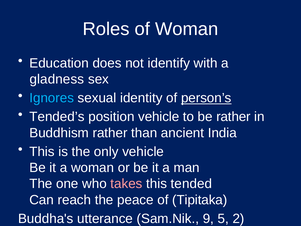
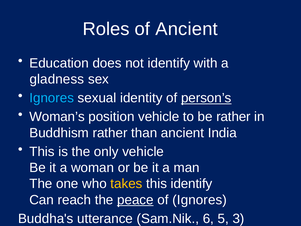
of Woman: Woman -> Ancient (187, 29)
Tended’s: Tended’s -> Woman’s (57, 117)
takes colour: pink -> yellow (126, 184)
this tended: tended -> identify (192, 184)
peace underline: none -> present (135, 200)
of Tipitaka: Tipitaka -> Ignores (200, 200)
9: 9 -> 6 (208, 218)
2: 2 -> 3 (238, 218)
